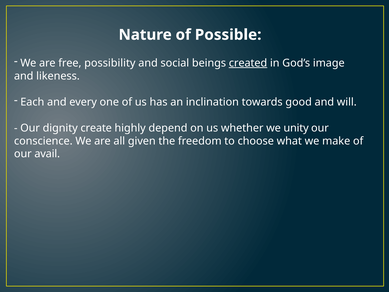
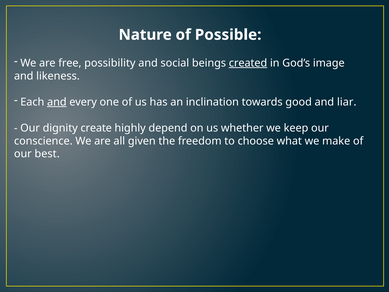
and underline: none -> present (57, 102)
will: will -> liar (347, 102)
unity: unity -> keep (296, 128)
avail: avail -> best (47, 154)
